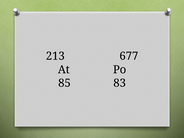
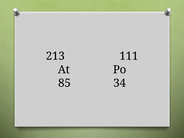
677: 677 -> 111 (129, 56)
83: 83 -> 34 (120, 83)
